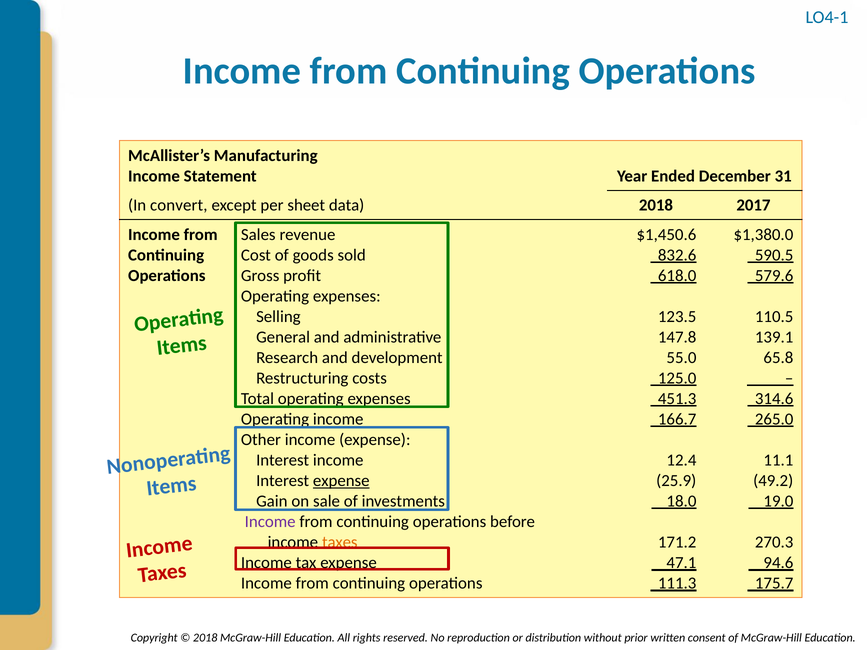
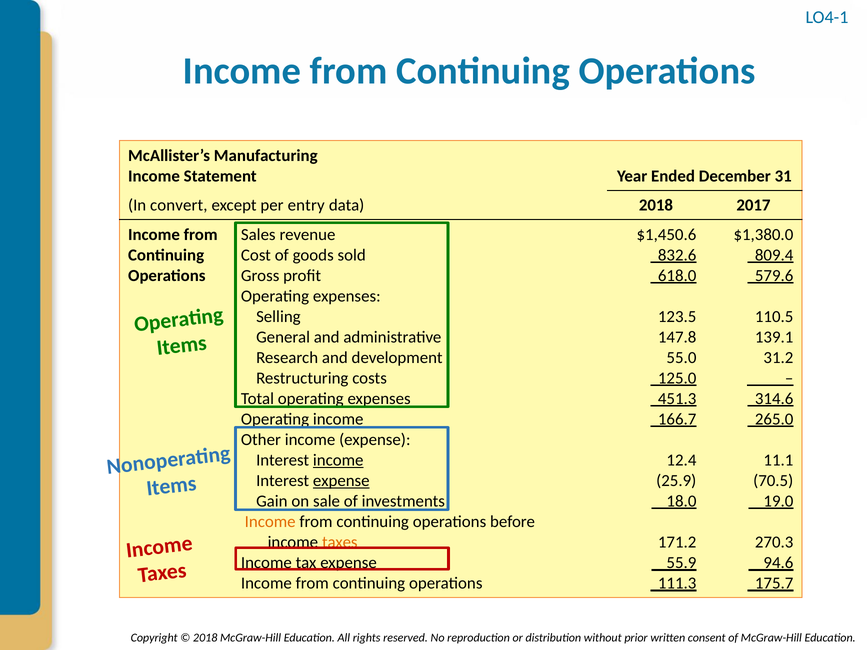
sheet: sheet -> entry (306, 205)
590.5: 590.5 -> 809.4 (774, 255)
65.8: 65.8 -> 31.2 (778, 358)
income underline: none -> present (338, 460)
49.2: 49.2 -> 70.5 (773, 481)
Income colour: purple -> orange (270, 522)
47.1: 47.1 -> 55.9 (681, 563)
